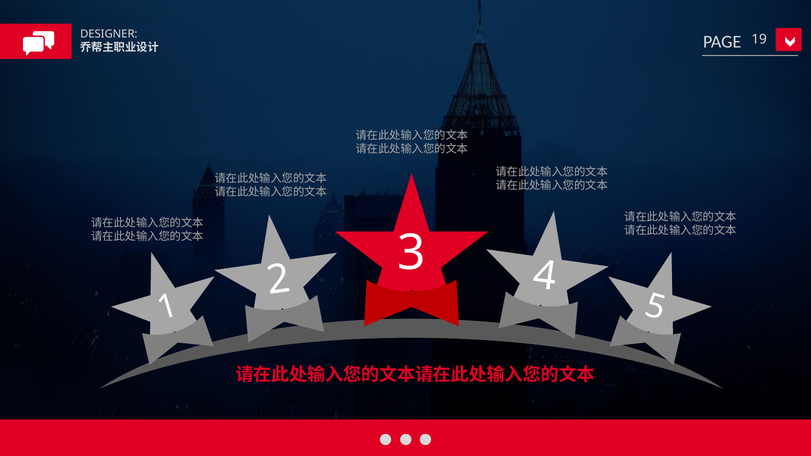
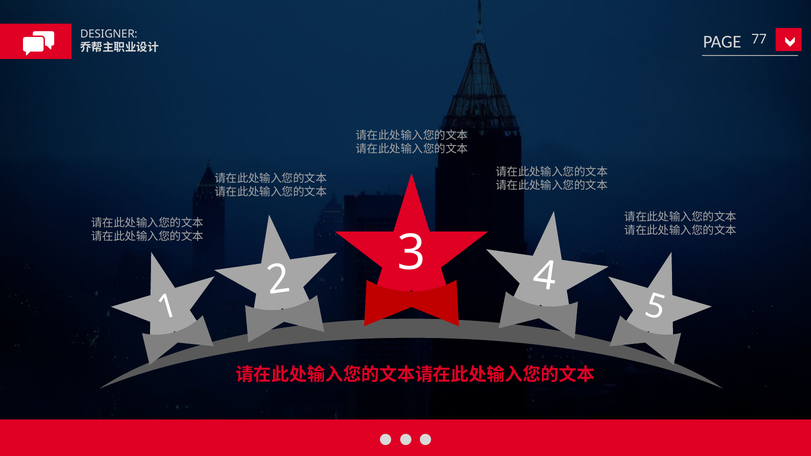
19: 19 -> 77 (759, 39)
